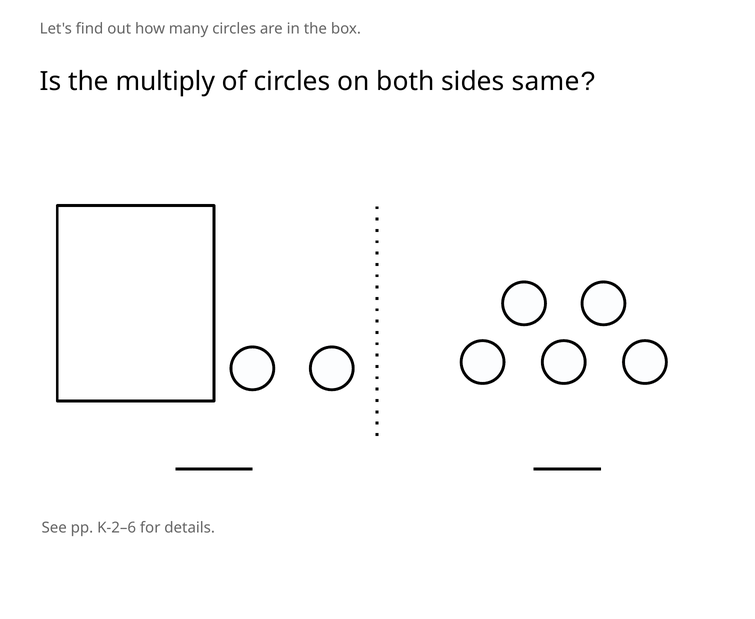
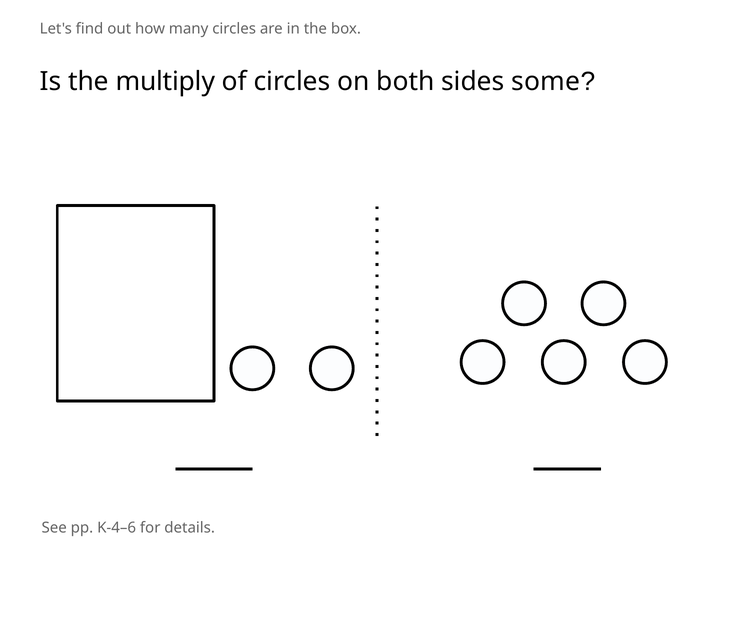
same: same -> some (546, 81)
K-2–6: K-2–6 -> K-4–6 (117, 528)
